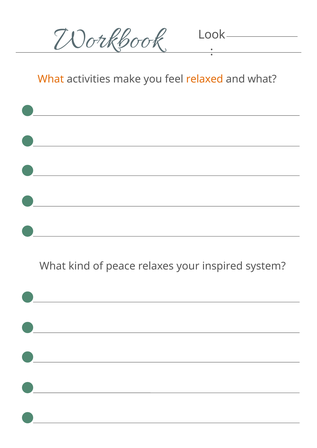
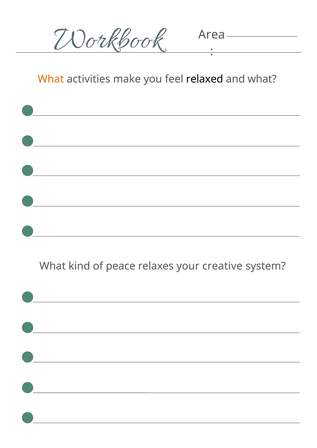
Look: Look -> Area (212, 35)
relaxed colour: orange -> black (205, 79)
inspired: inspired -> creative (222, 266)
